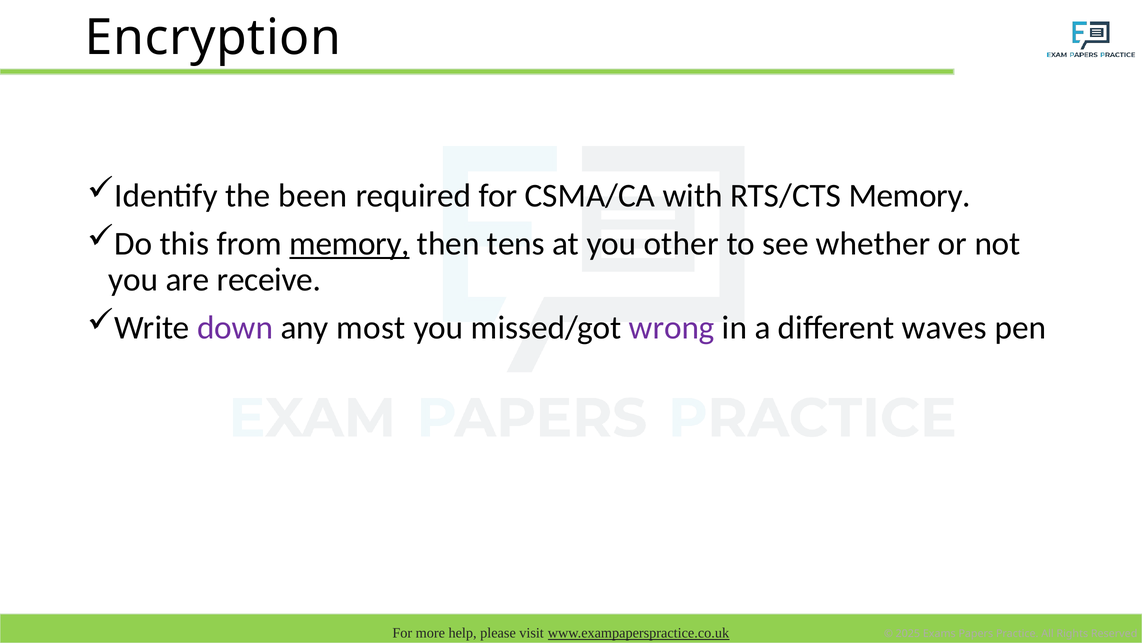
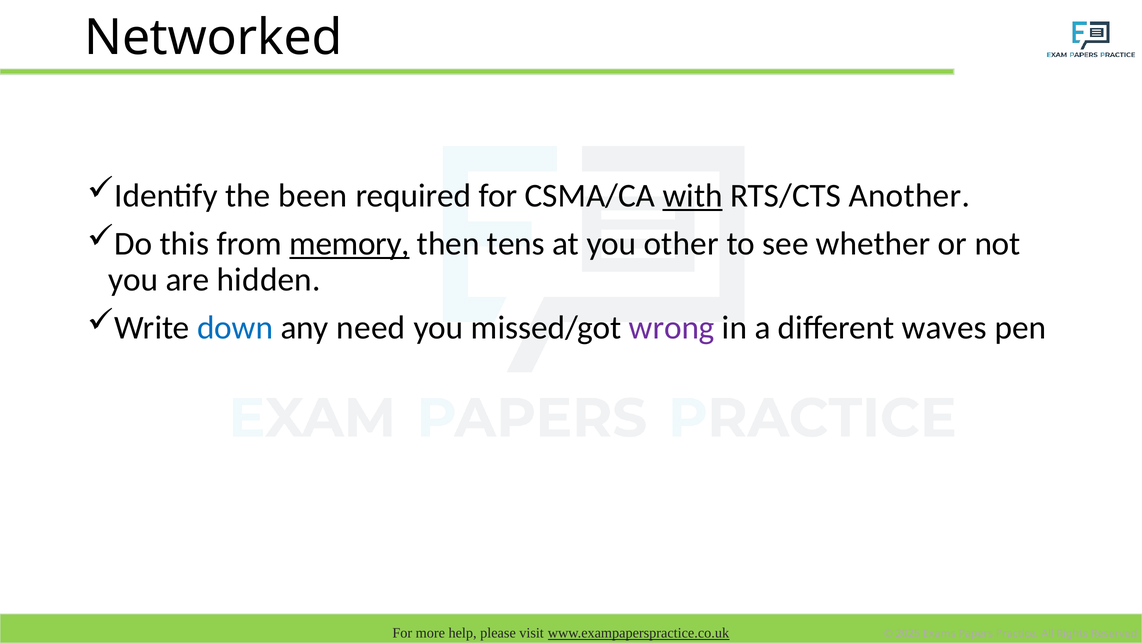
Encryption: Encryption -> Networked (213, 38)
with underline: none -> present (693, 196)
RTS/CTS Memory: Memory -> Another (909, 196)
receive: receive -> hidden (269, 280)
down colour: purple -> blue (235, 327)
most: most -> need (371, 327)
